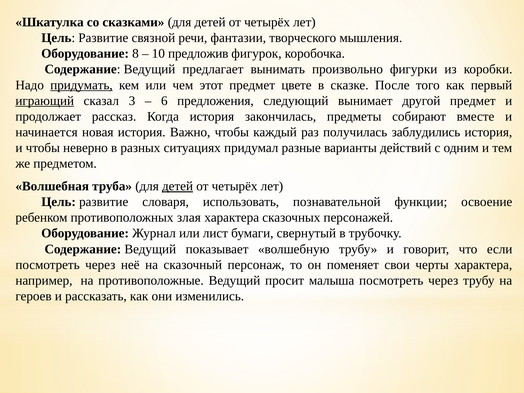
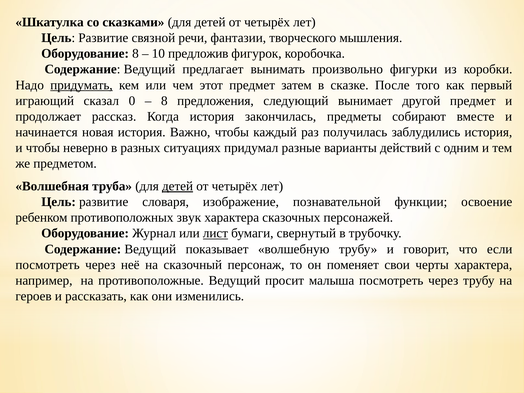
цвете: цвете -> затем (297, 85)
играющий underline: present -> none (45, 101)
3: 3 -> 0 (132, 101)
6: 6 -> 8 (164, 101)
использовать: использовать -> изображение (241, 202)
злая: злая -> звук (189, 218)
лист underline: none -> present (215, 233)
